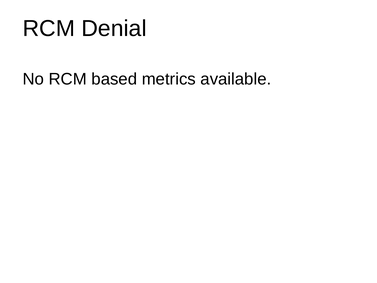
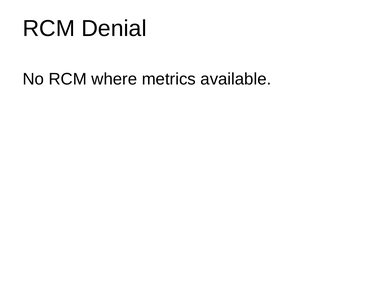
based: based -> where (114, 79)
